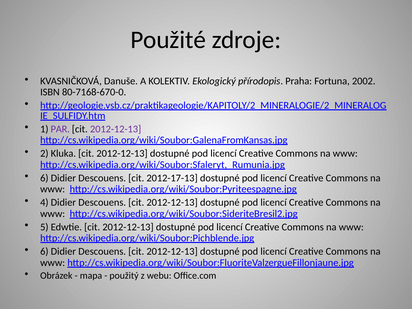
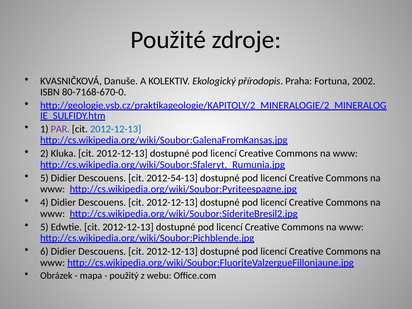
2012-12-13 colour: purple -> blue (116, 129)
6: 6 -> 5 (44, 178)
2012-17-13: 2012-17-13 -> 2012-54-13 (172, 178)
